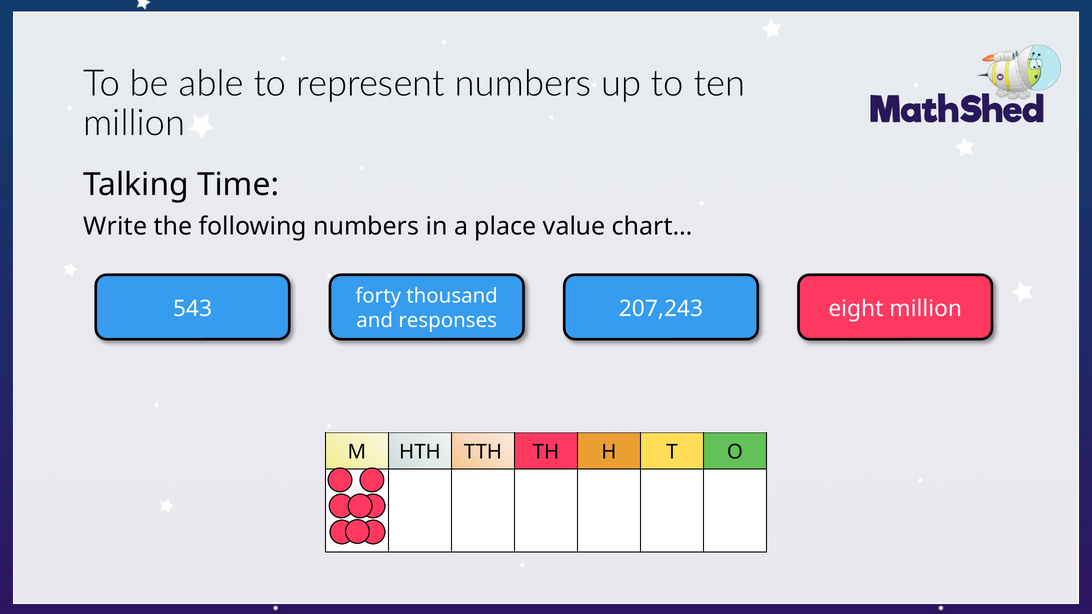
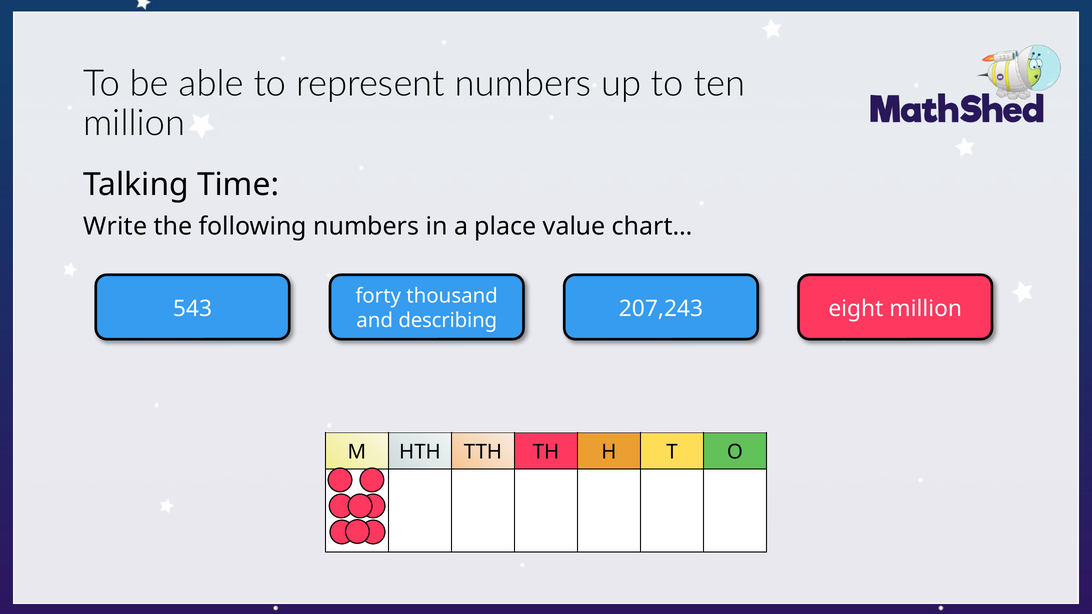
responses: responses -> describing (448, 321)
